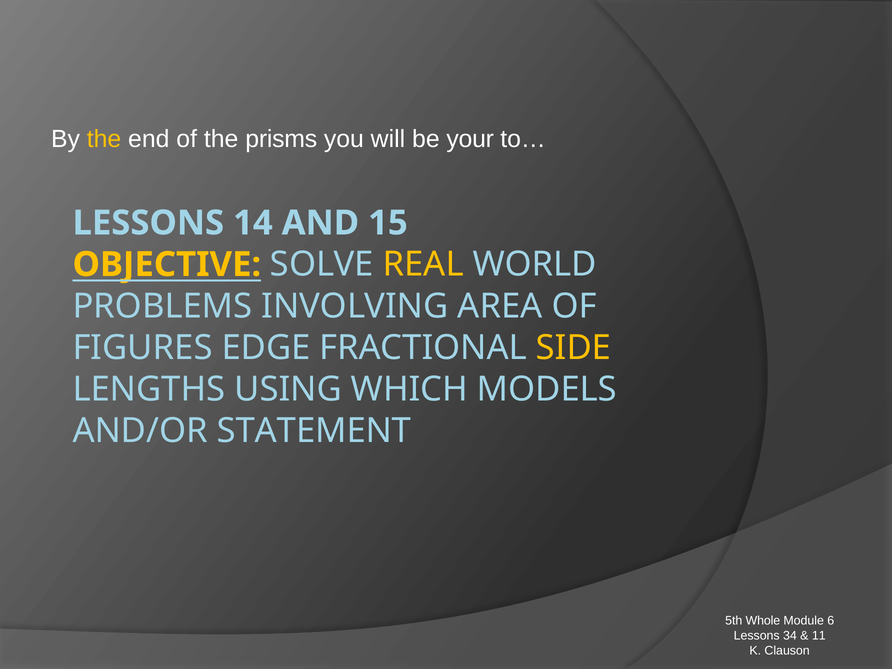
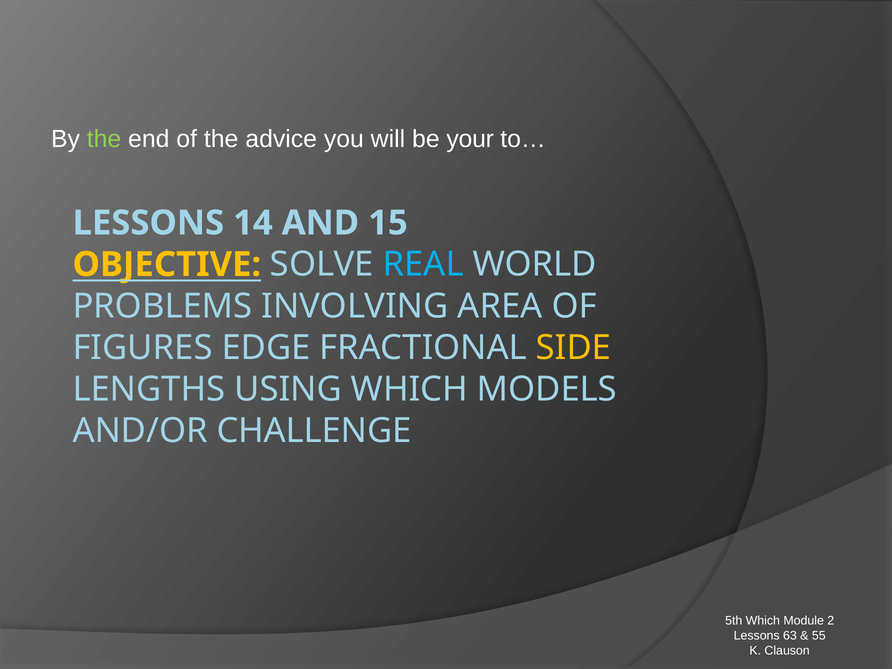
the colour: yellow -> light green (104, 139)
prisms: prisms -> advice (281, 139)
REAL colour: yellow -> light blue (423, 265)
STATEMENT: STATEMENT -> CHALLENGE (314, 431)
5th Whole: Whole -> Which (763, 621)
6: 6 -> 2 (831, 621)
34: 34 -> 63 (790, 636)
11: 11 -> 55 (819, 636)
